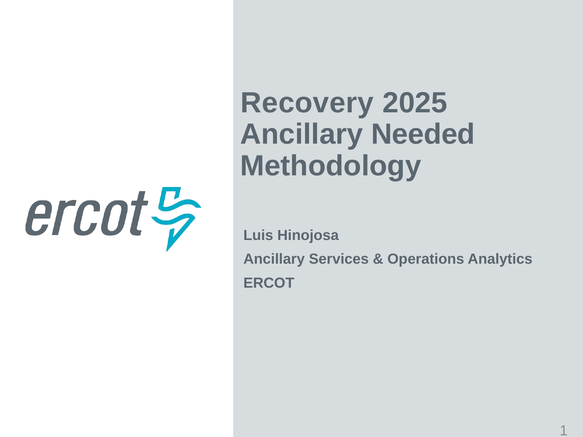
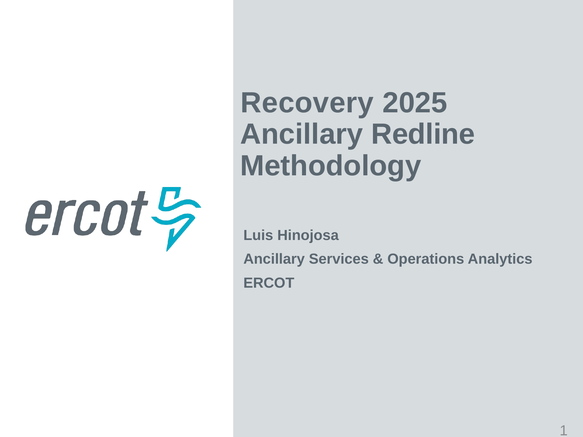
Needed: Needed -> Redline (423, 134)
